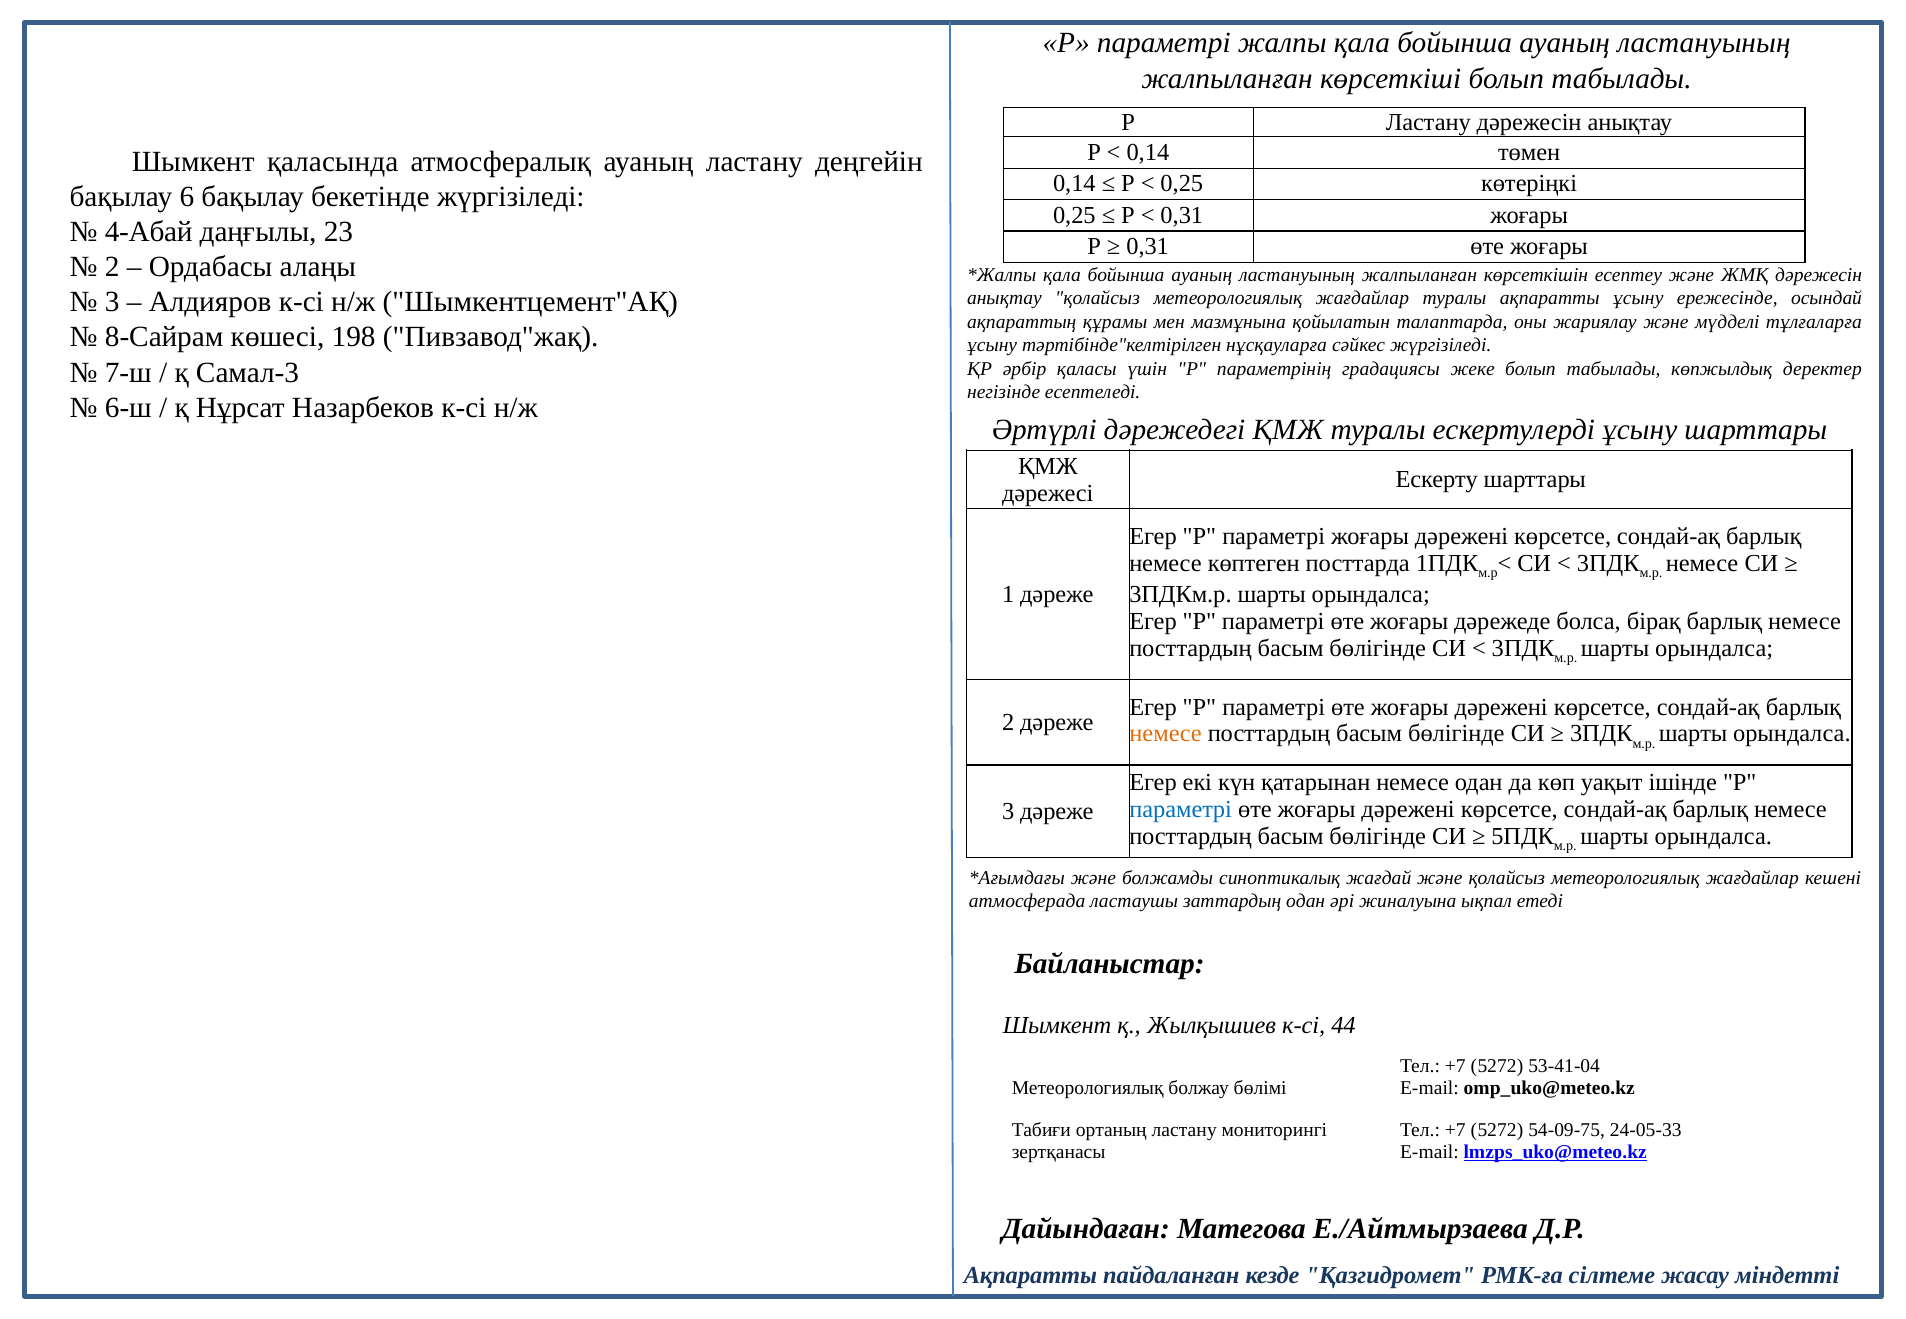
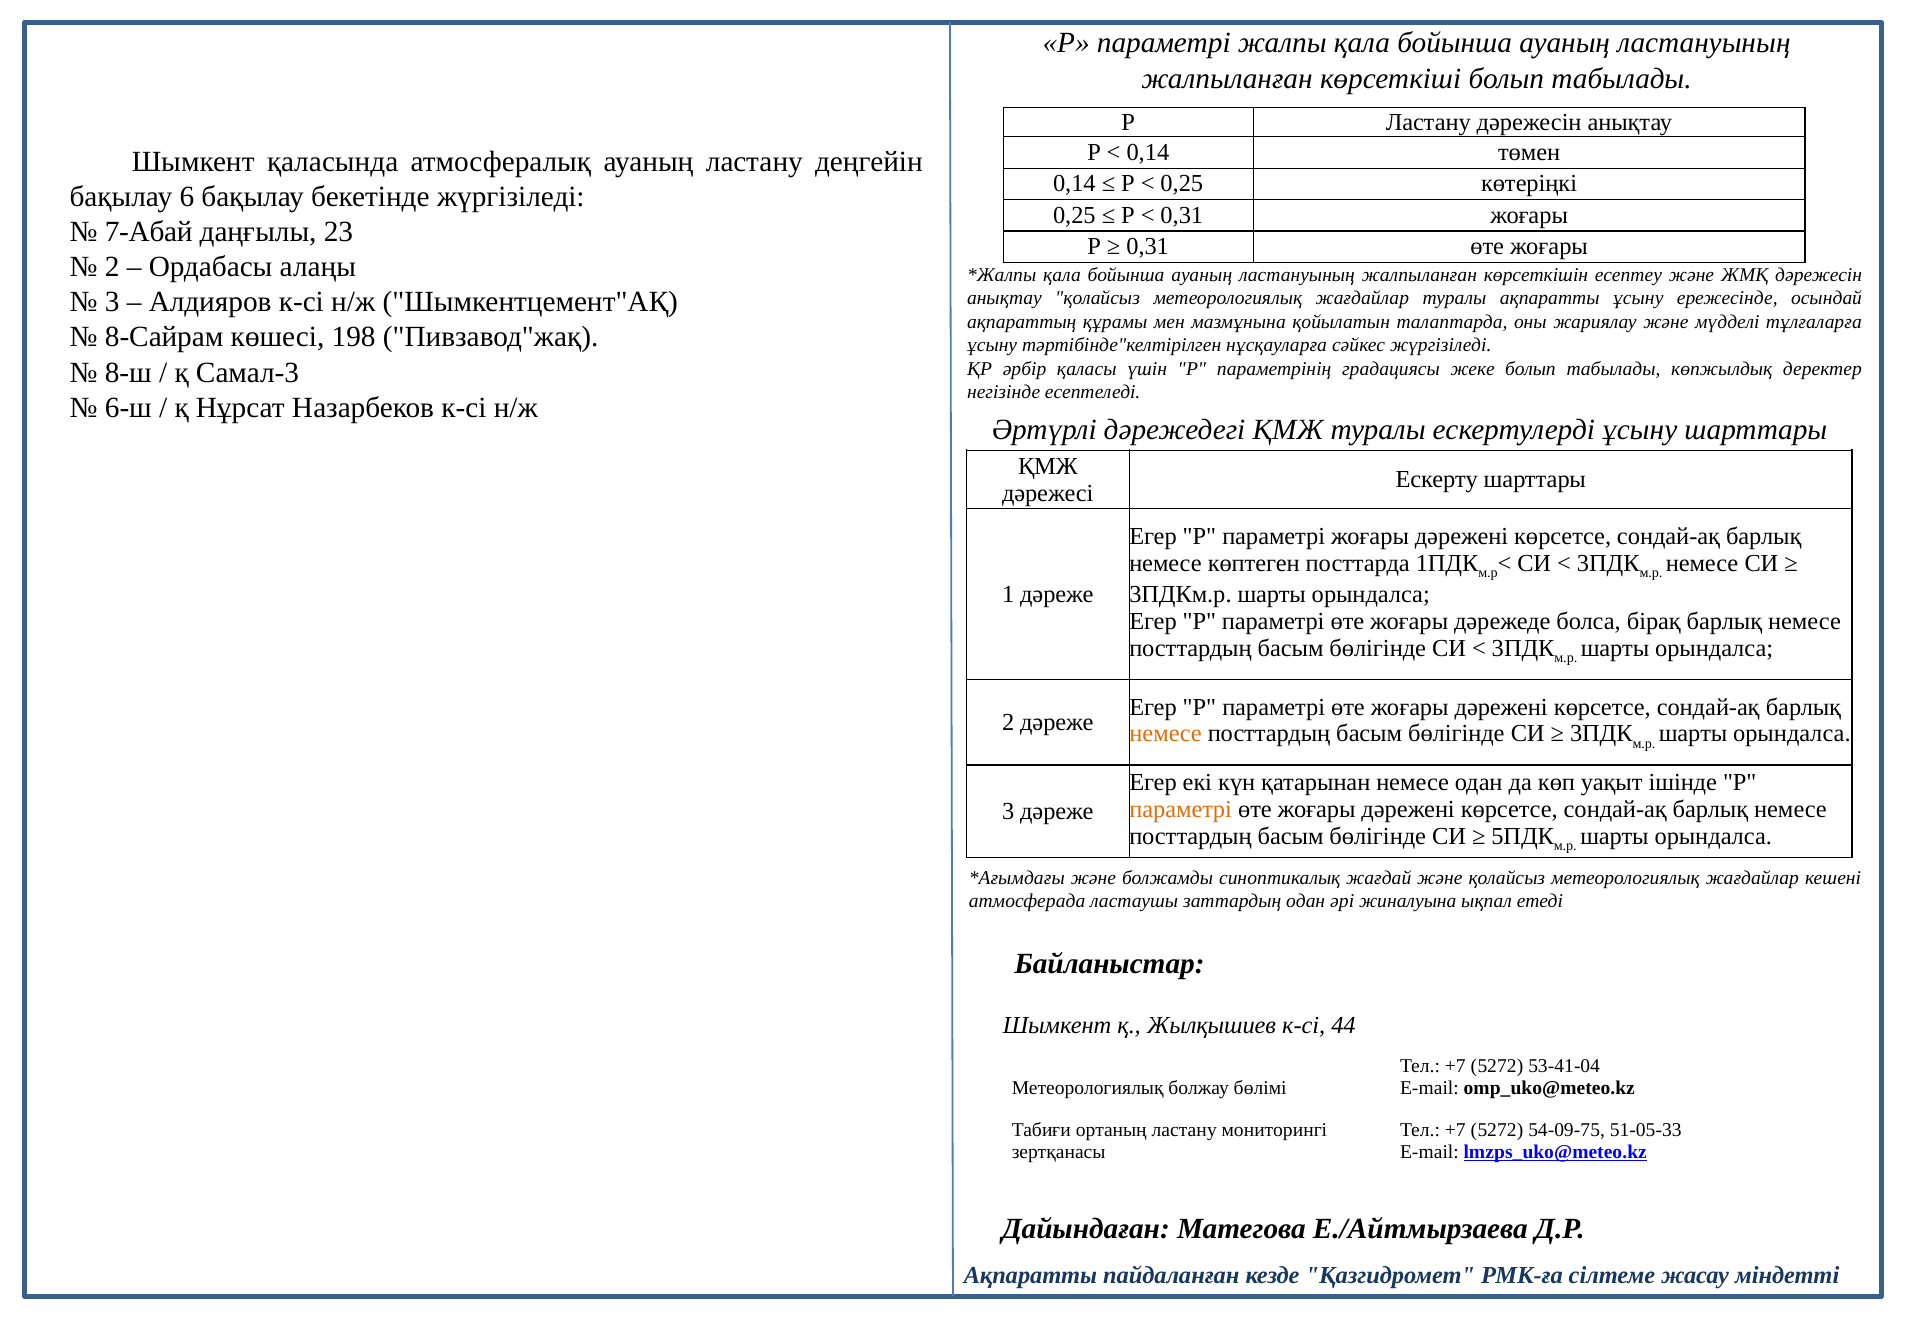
4-Абай: 4-Абай -> 7-Абай (149, 232)
7-ш: 7-ш -> 8-ш (128, 373)
параметрі colour: blue -> orange (1181, 810)
24-05-33: 24-05-33 -> 51-05-33 (1646, 1131)
